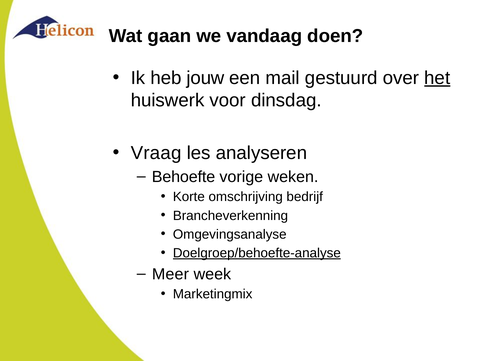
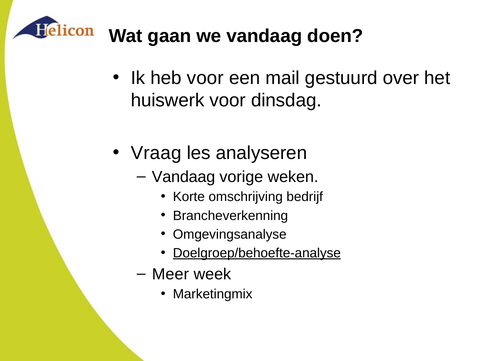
heb jouw: jouw -> voor (205, 78)
het underline: present -> none (437, 78)
Behoefte: Behoefte -> Vandaag (184, 177)
